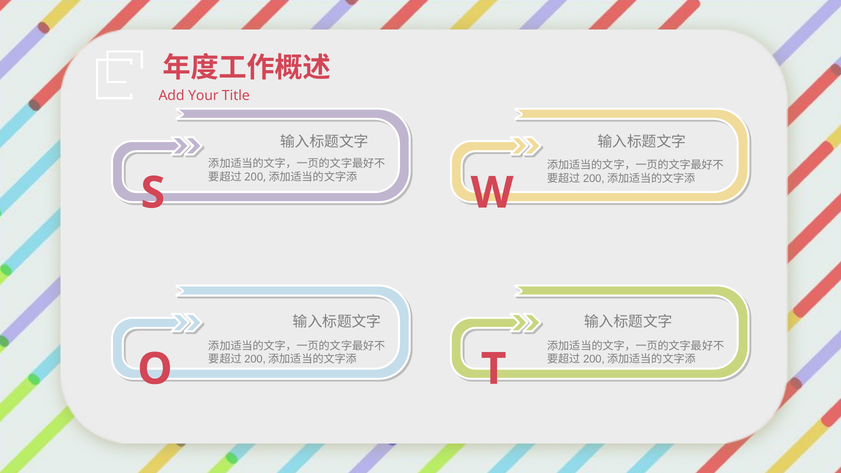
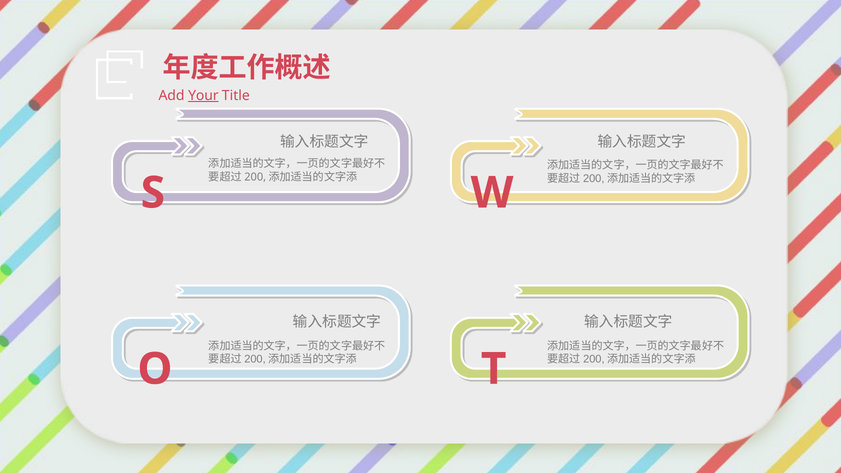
Your underline: none -> present (203, 96)
